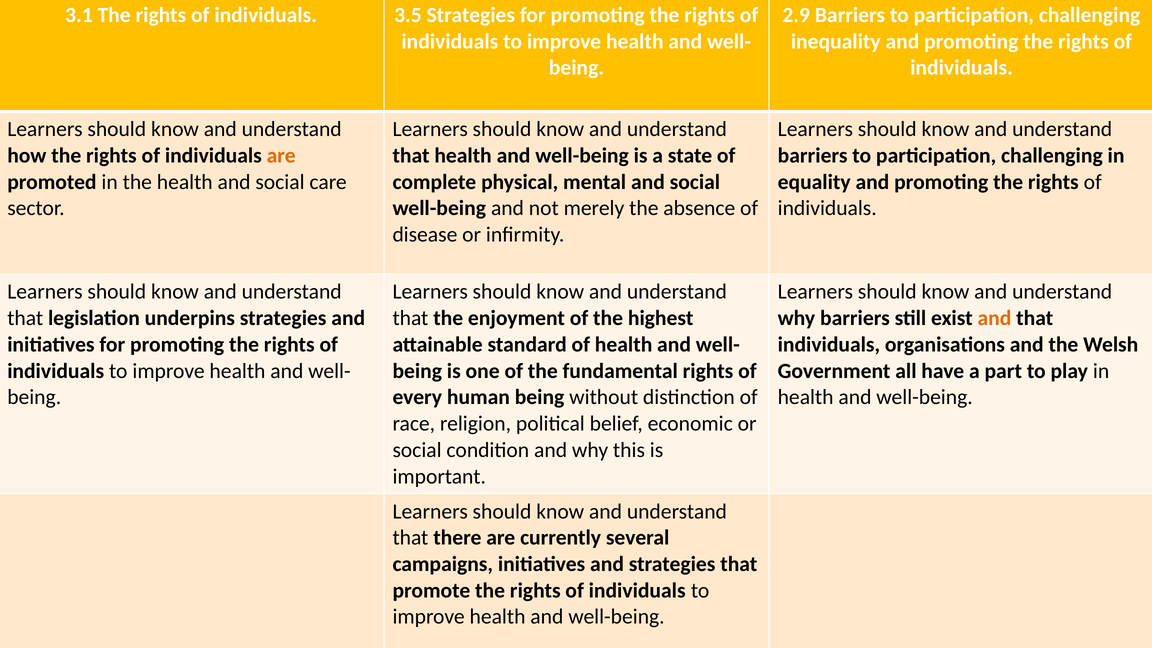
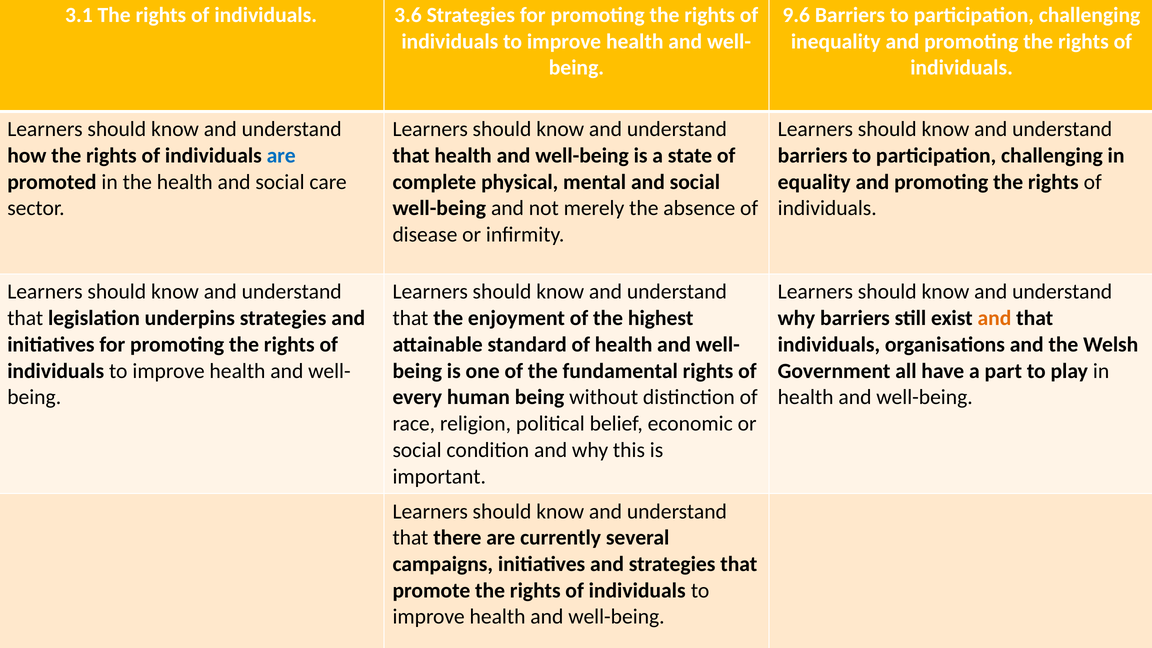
3.5: 3.5 -> 3.6 (408, 15)
2.9: 2.9 -> 9.6 (796, 15)
are colour: orange -> blue (281, 156)
